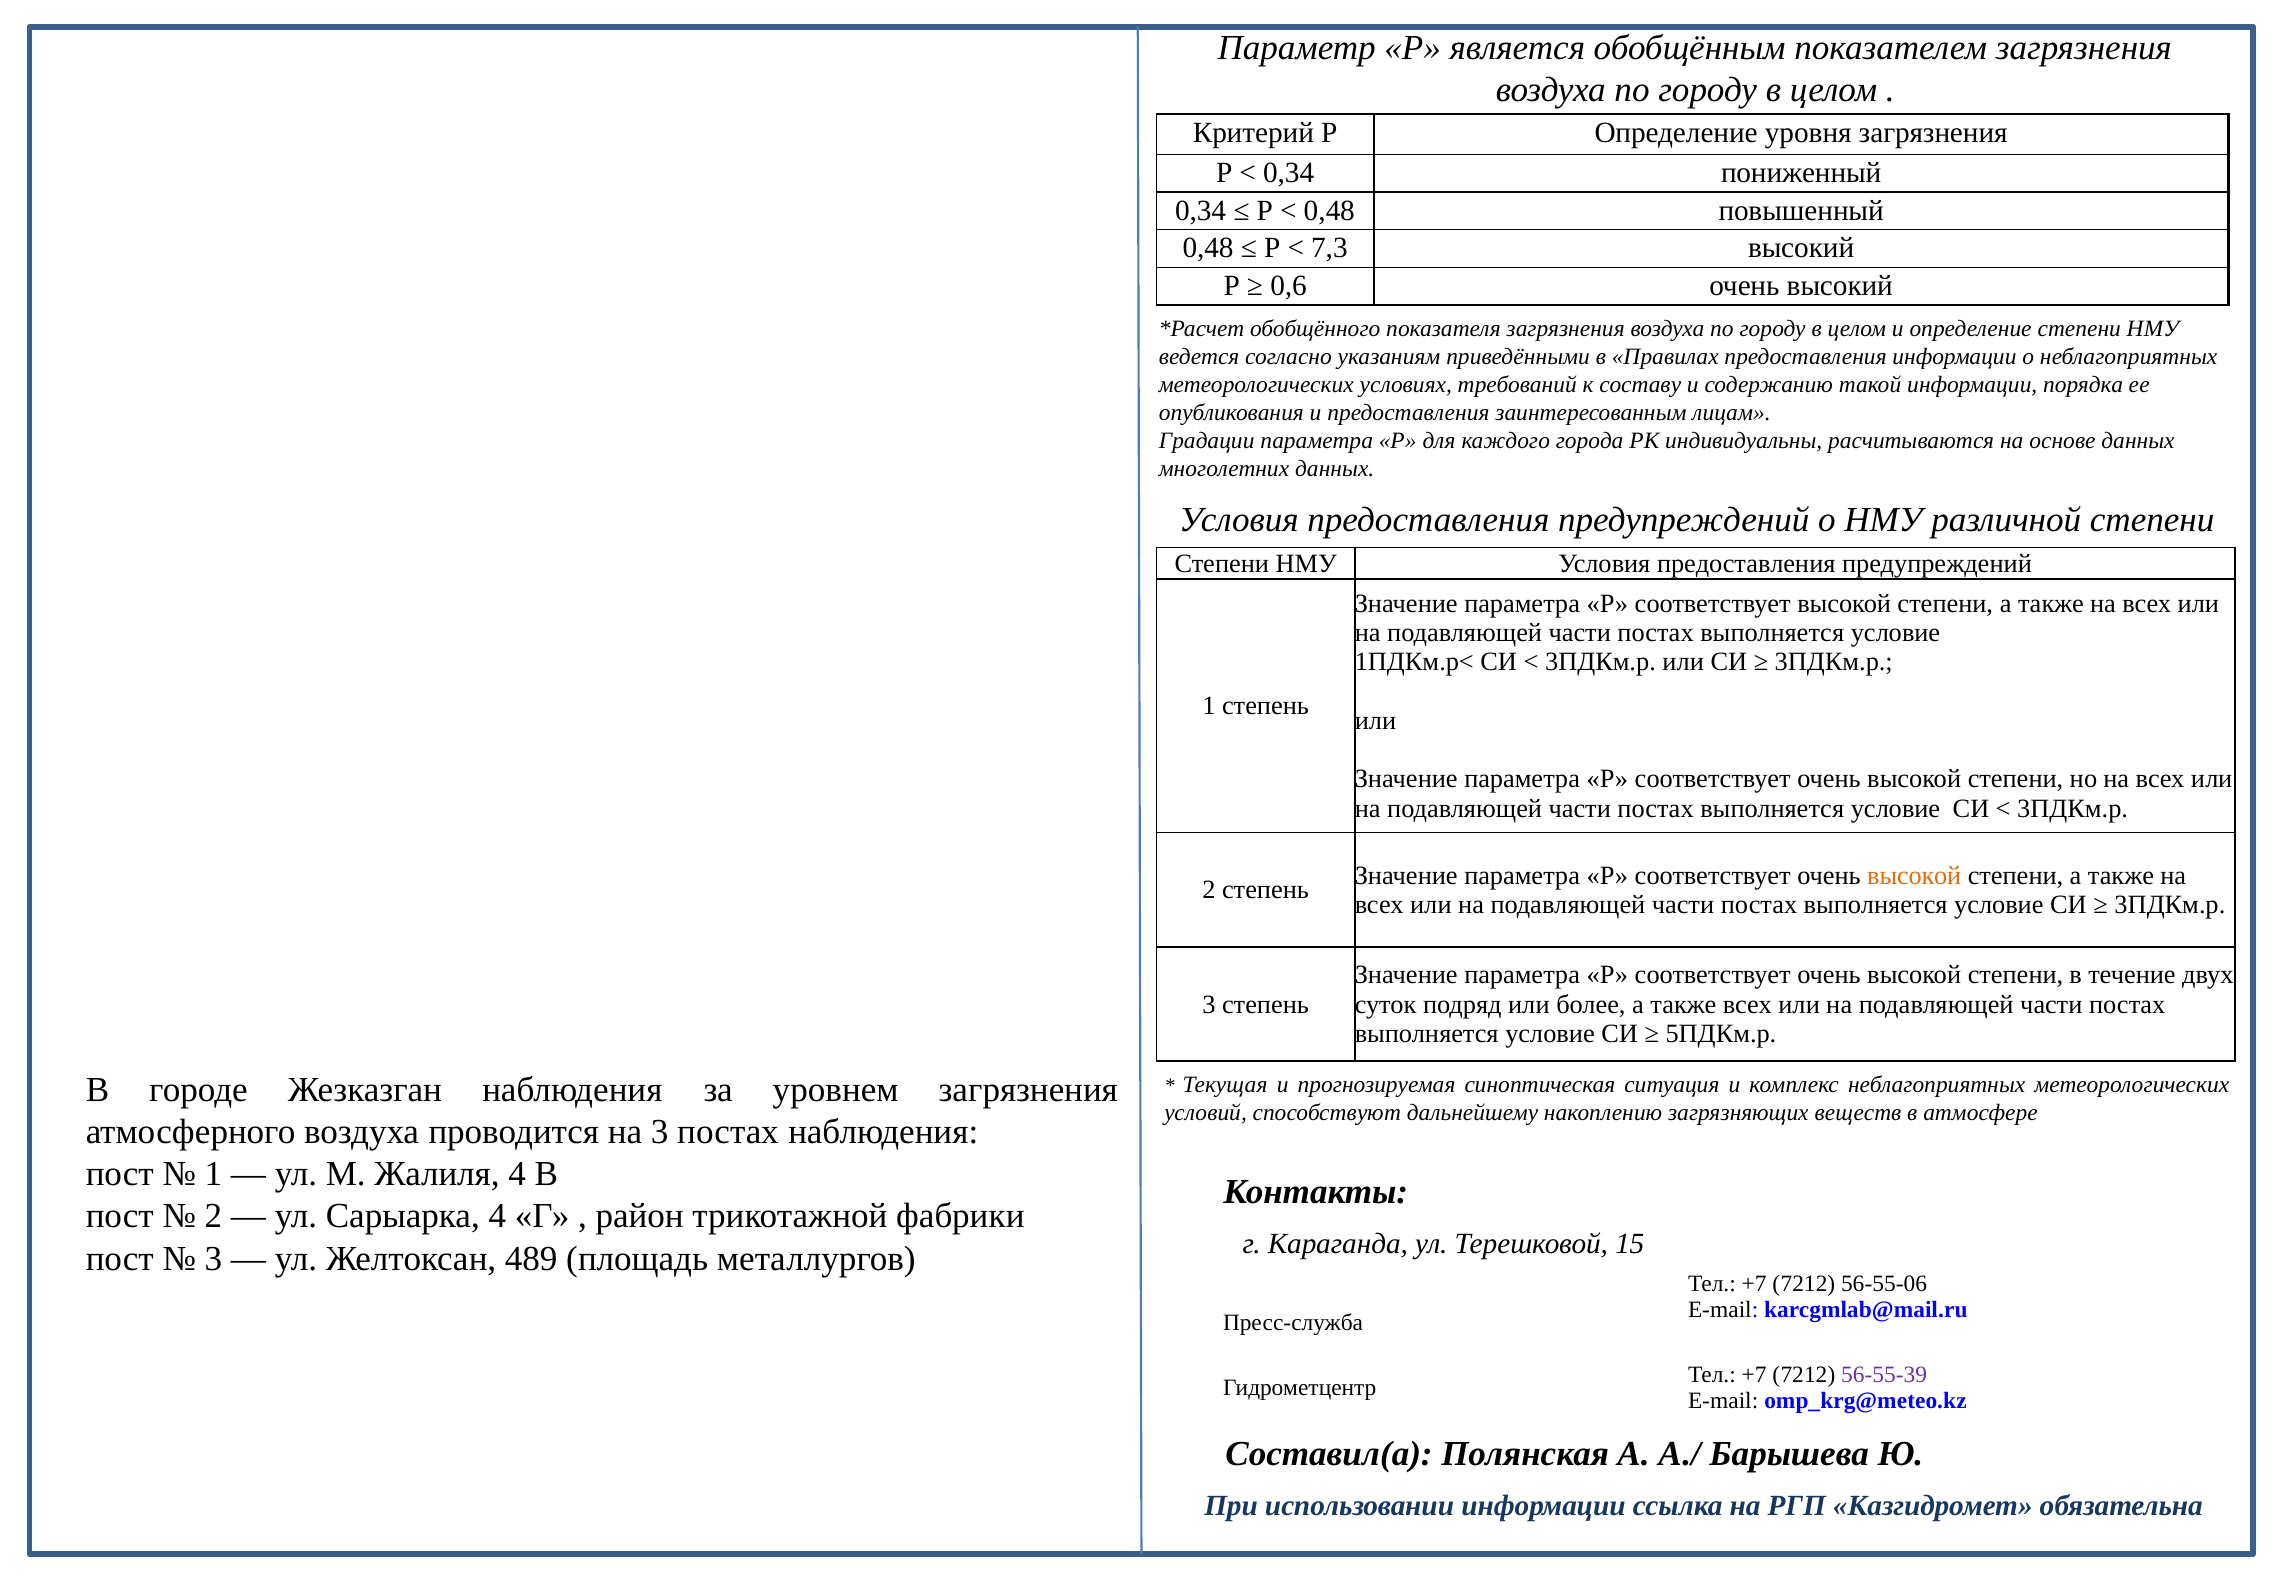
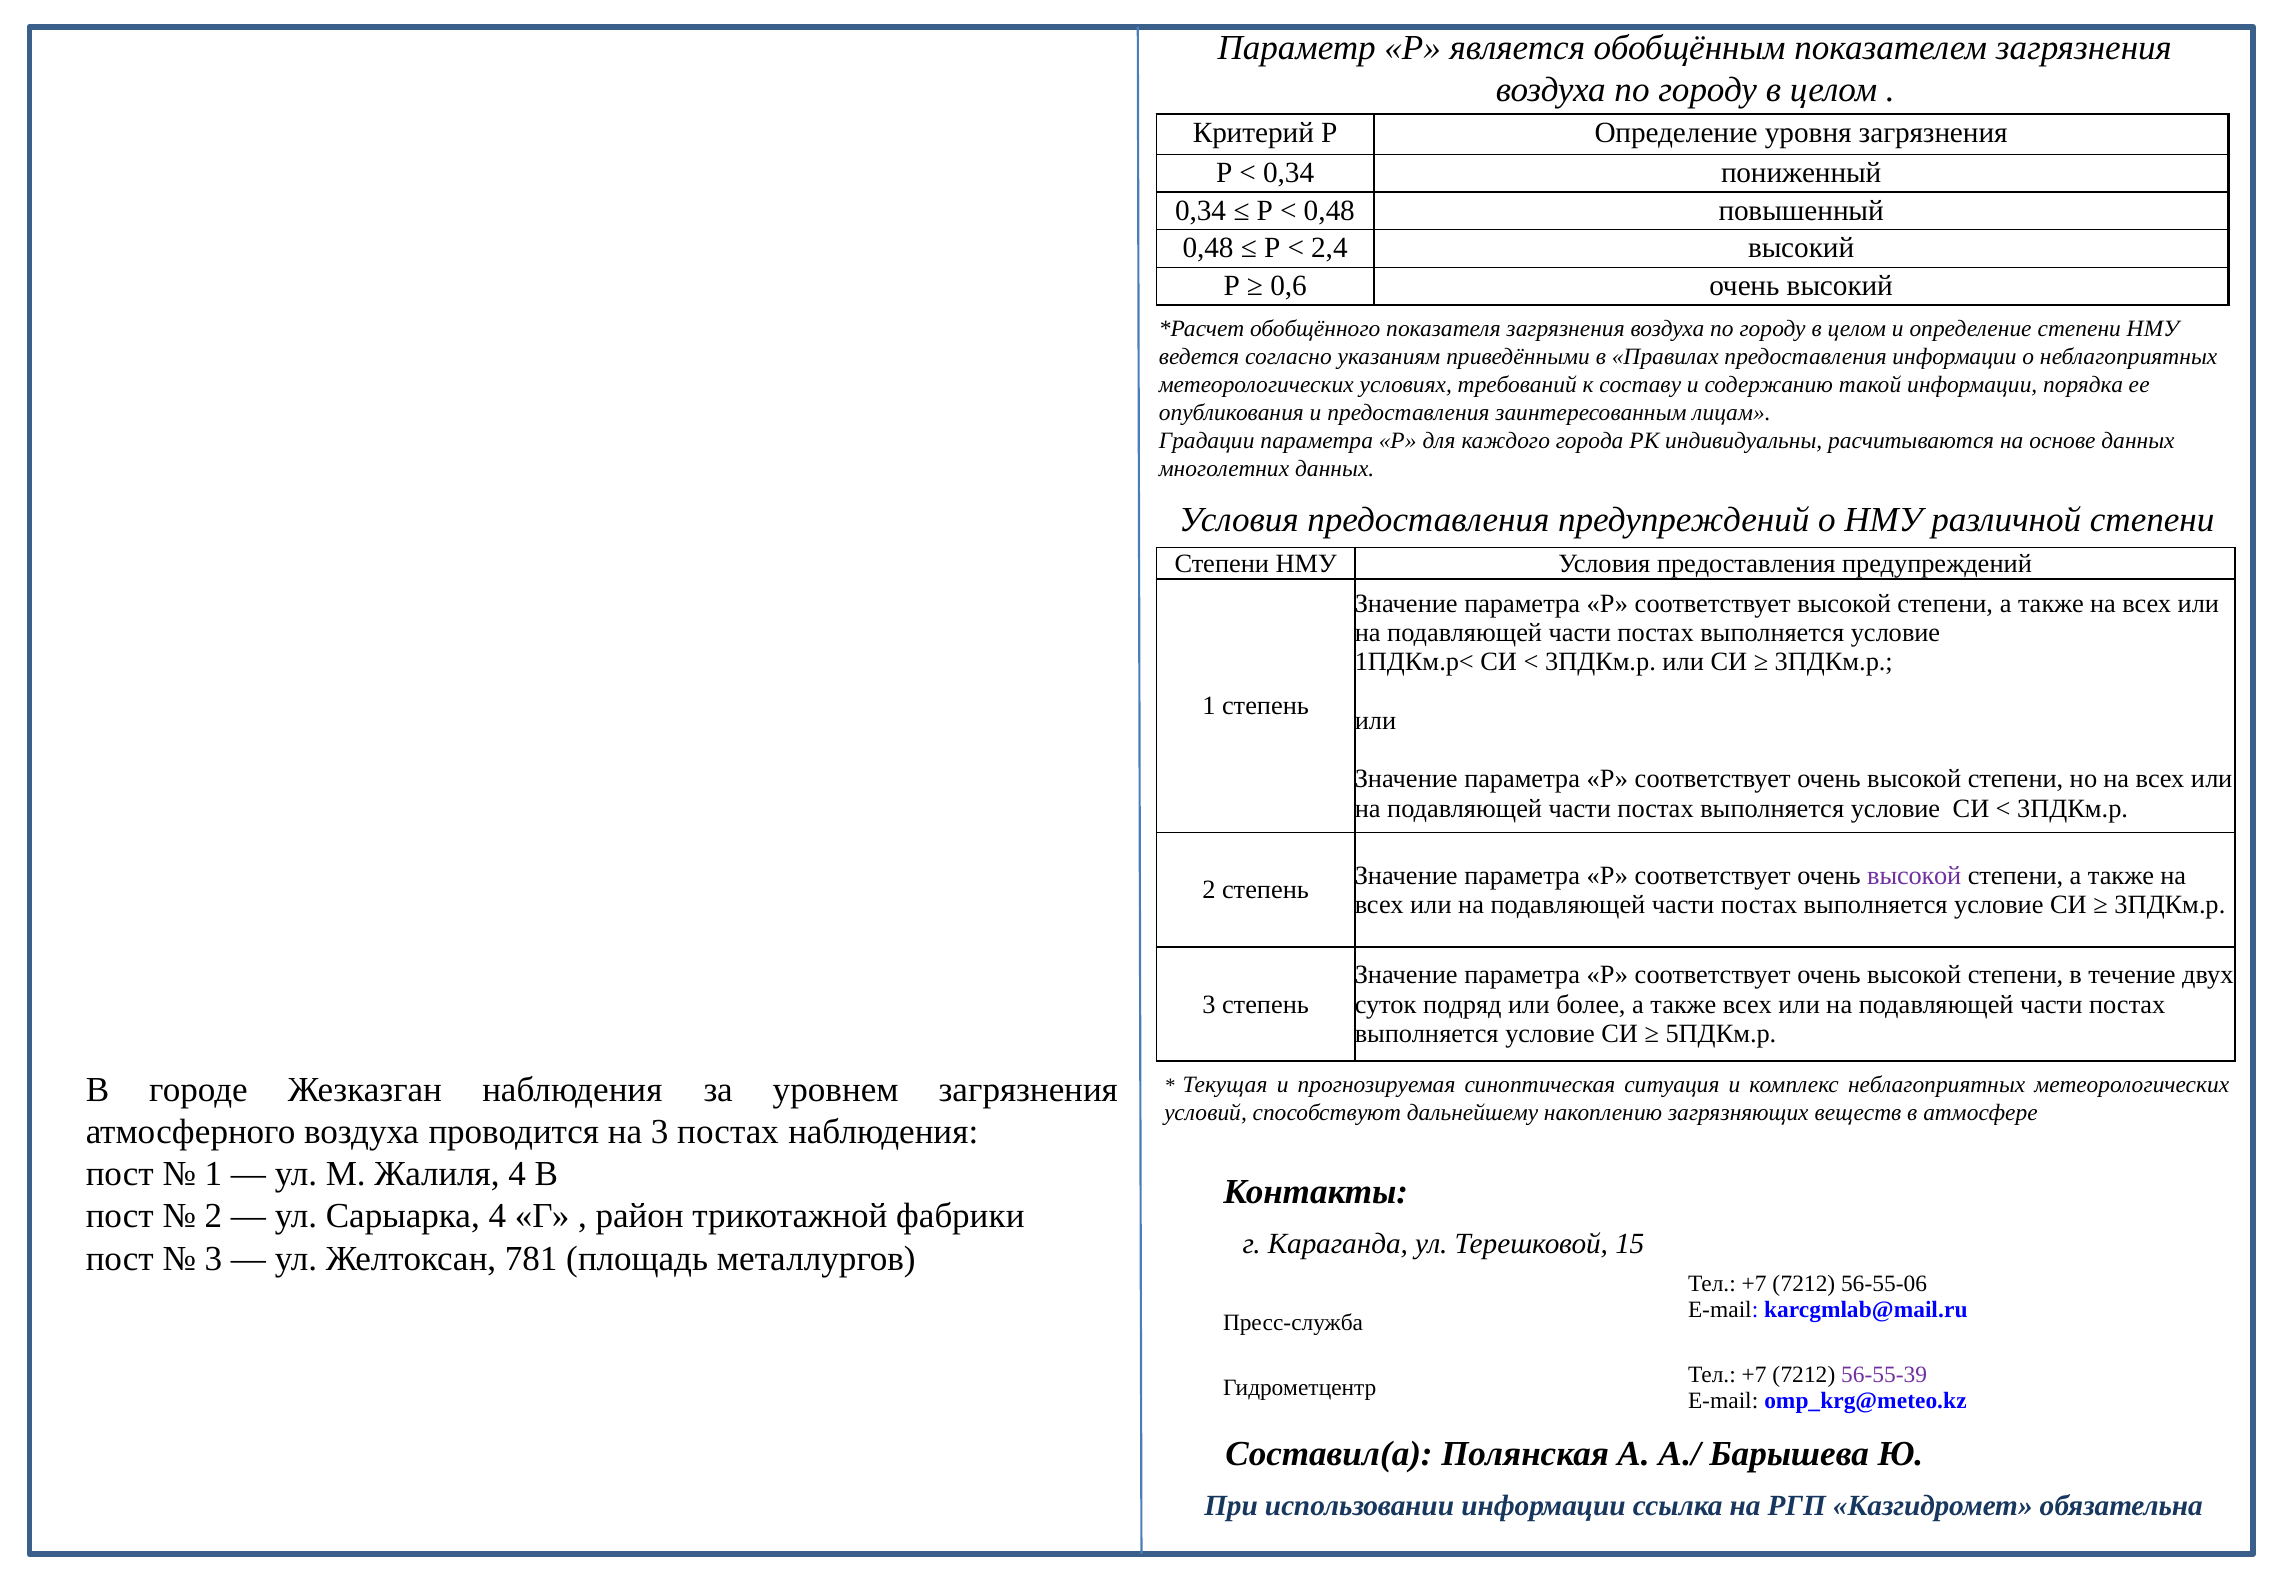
7,3: 7,3 -> 2,4 (1329, 248)
высокой colour: orange -> purple (1914, 875)
489: 489 -> 781 (531, 1258)
